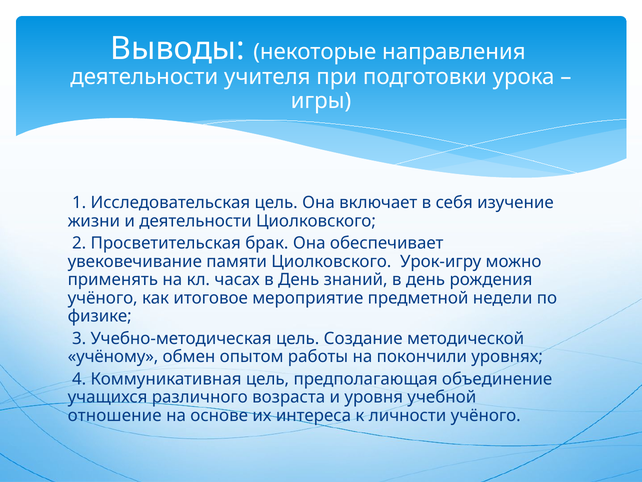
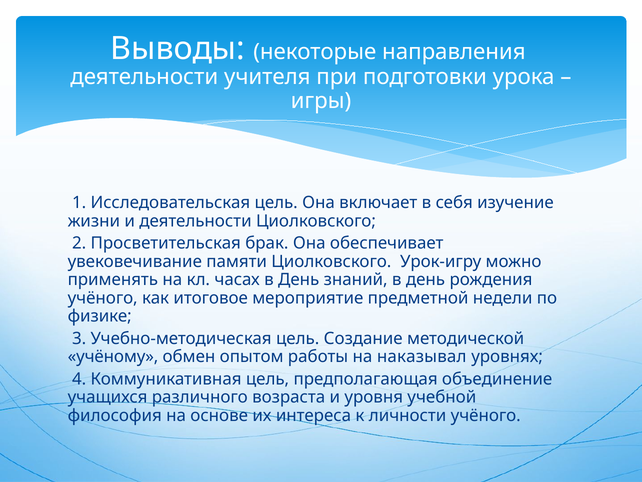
покончили: покончили -> наказывал (422, 356)
отношение: отношение -> философия (115, 415)
